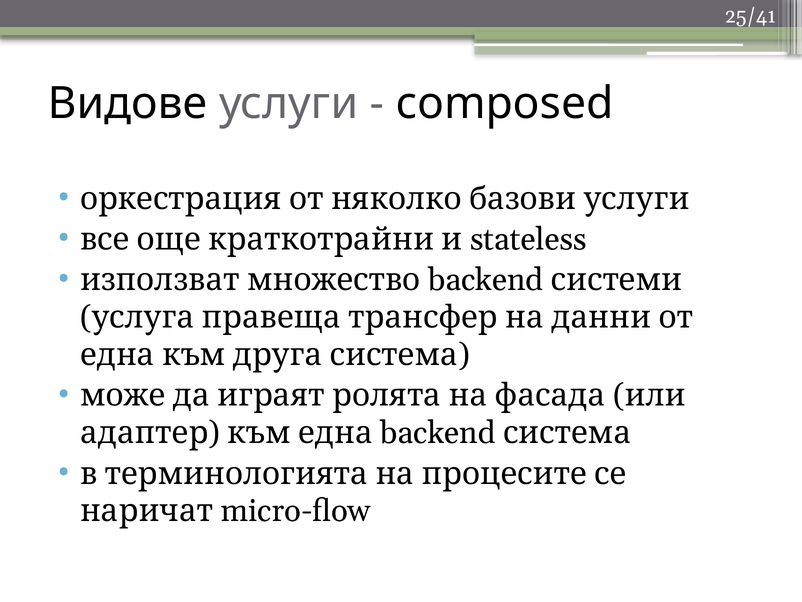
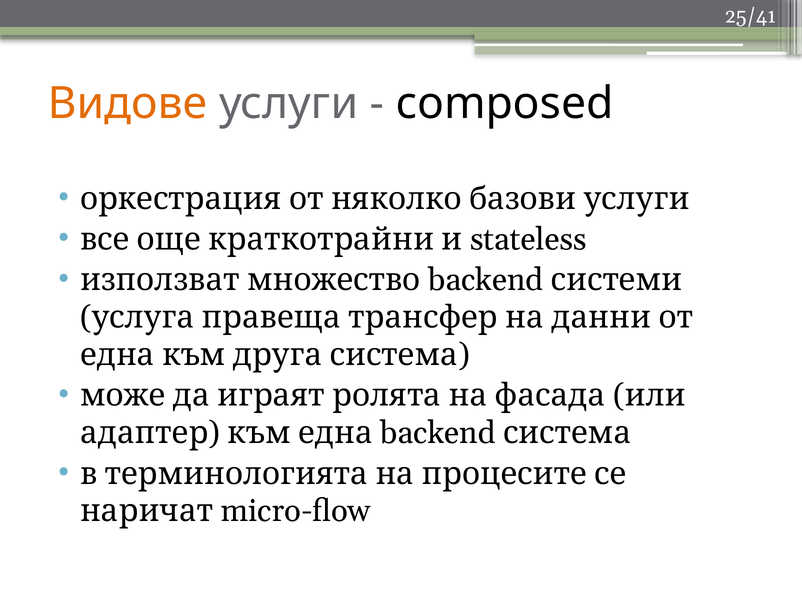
Видове colour: black -> orange (128, 103)
